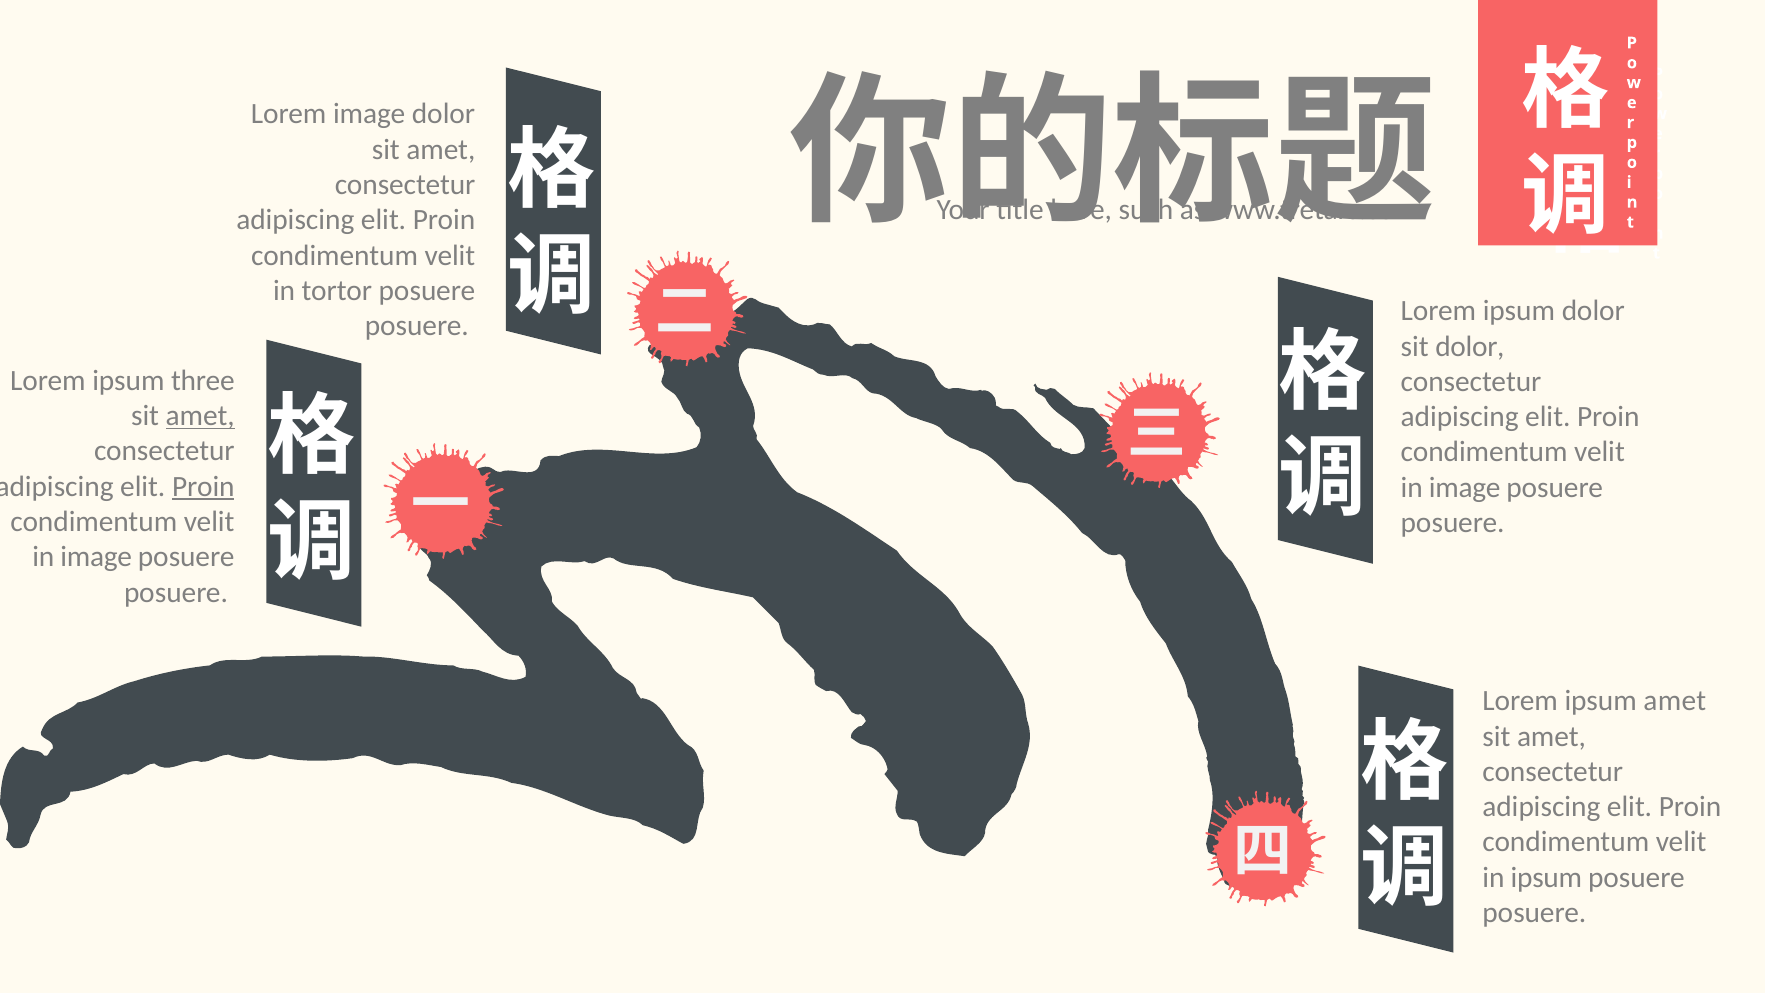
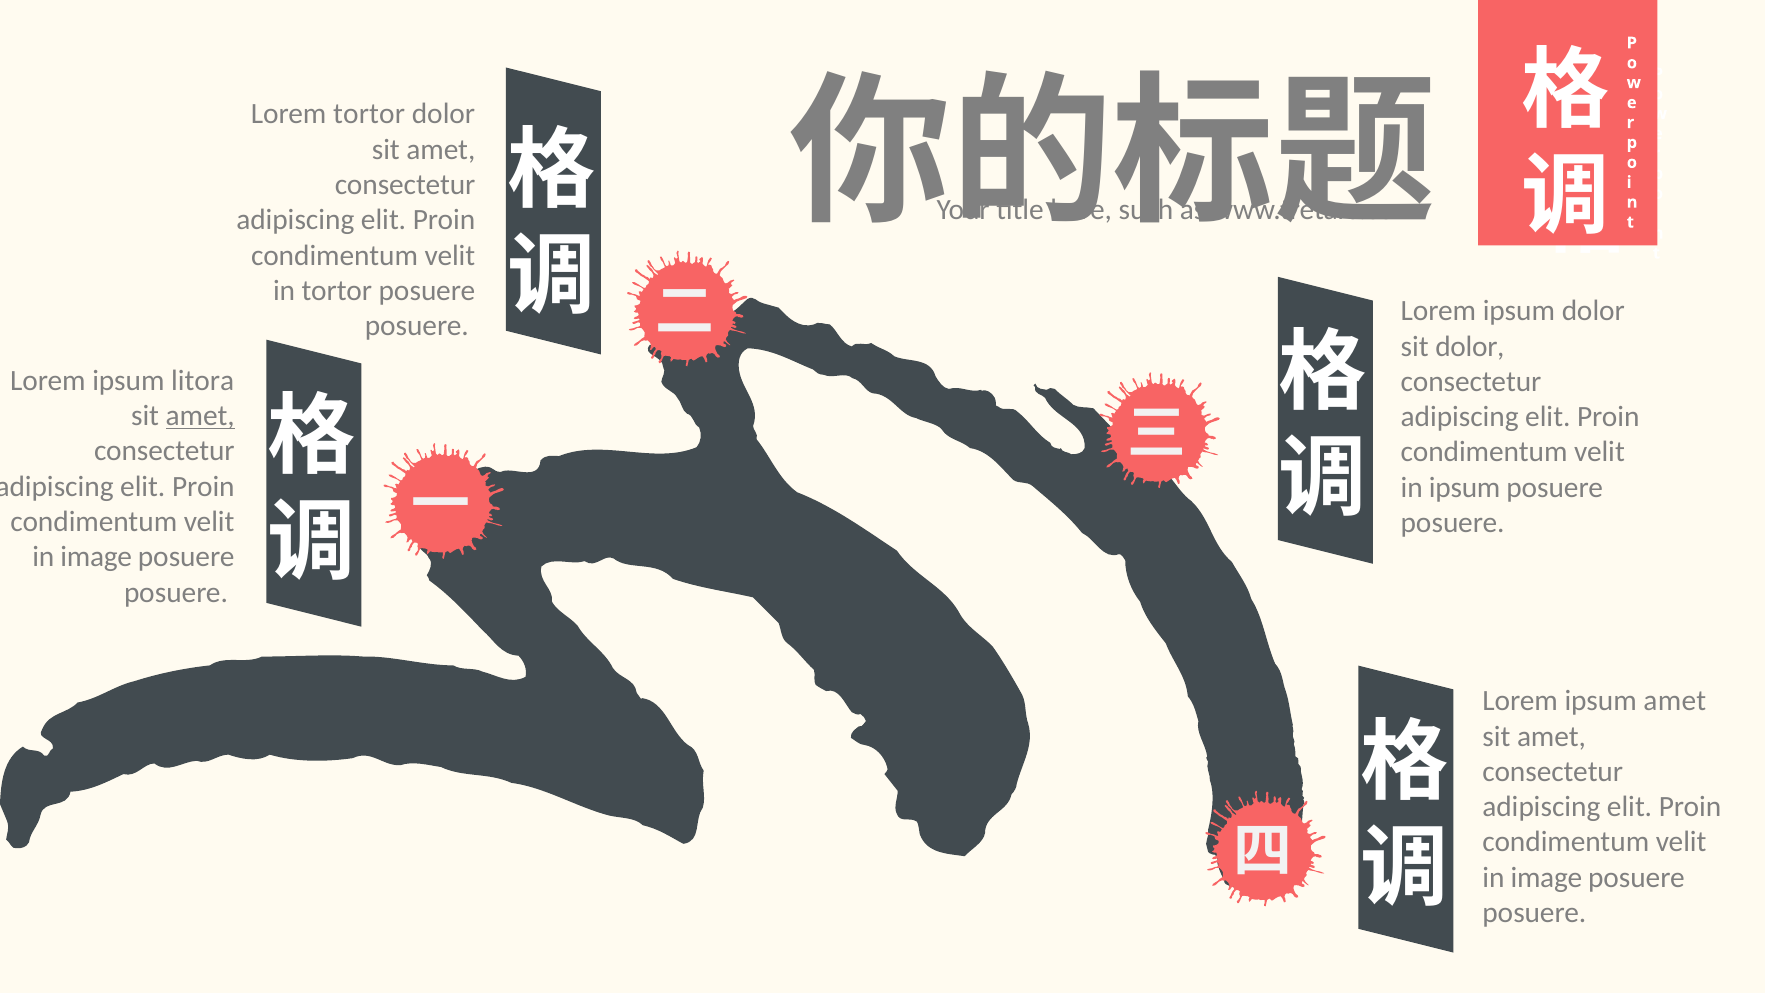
Lorem image: image -> tortor (369, 114)
three: three -> litora (203, 381)
Proin underline: present -> none (203, 486)
image: image -> ipsum (1465, 487)
ipsum: ipsum -> image (1546, 877)
